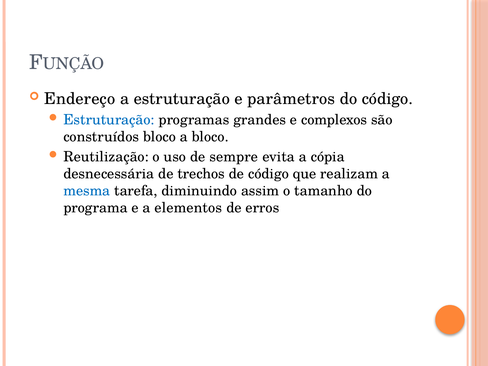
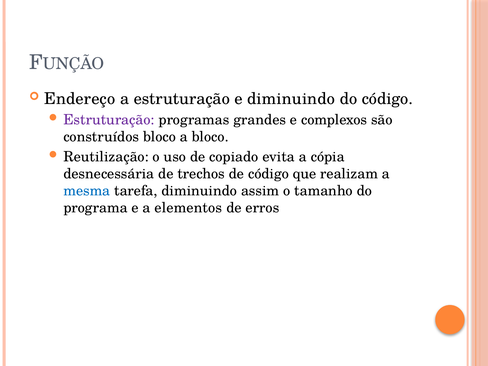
e parâmetros: parâmetros -> diminuindo (291, 99)
Estruturação colour: blue -> purple (109, 120)
sempre: sempre -> copiado (234, 157)
